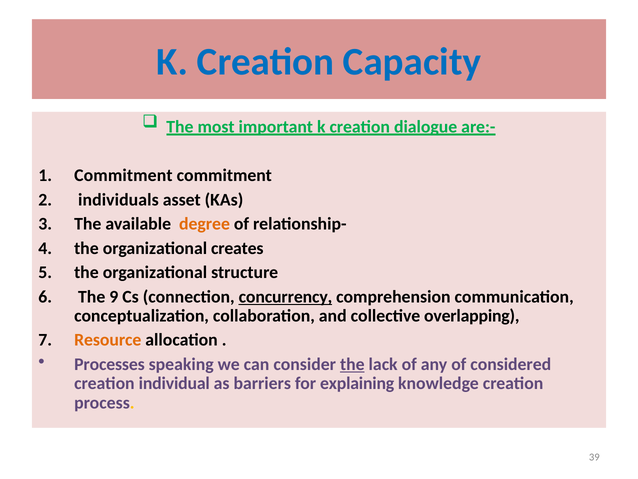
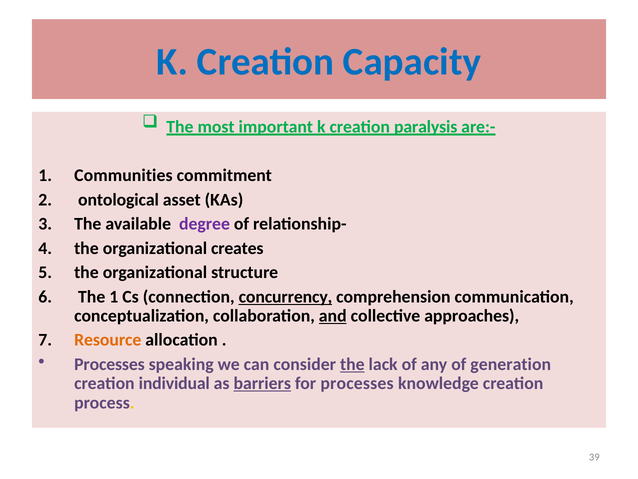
dialogue: dialogue -> paralysis (426, 127)
Commitment: Commitment -> Communities (123, 175)
individuals: individuals -> ontological (119, 199)
degree colour: orange -> purple (204, 224)
The 9: 9 -> 1 (114, 296)
and underline: none -> present (333, 316)
overlapping: overlapping -> approaches (472, 316)
considered: considered -> generation (511, 364)
barriers underline: none -> present (262, 383)
for explaining: explaining -> processes (357, 383)
